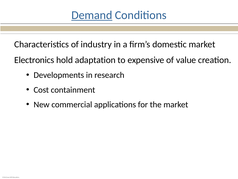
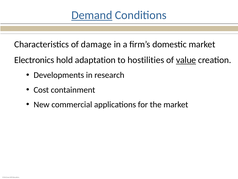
industry: industry -> damage (96, 44)
expensive: expensive -> hostilities (146, 60)
value underline: none -> present (186, 60)
